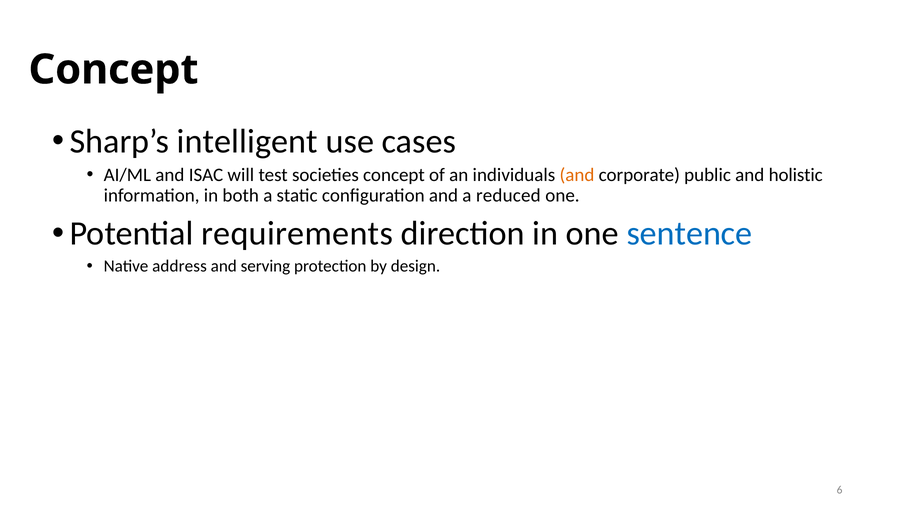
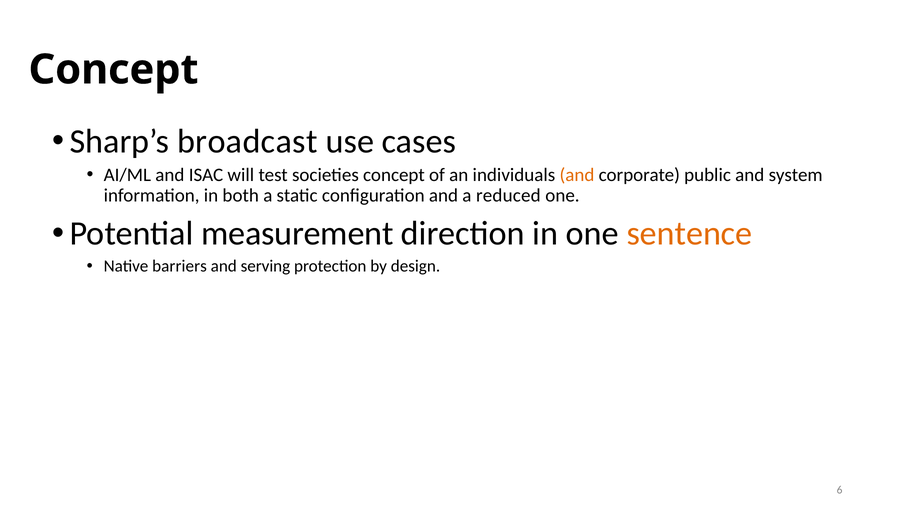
intelligent: intelligent -> broadcast (247, 141)
holistic: holistic -> system (796, 175)
requirements: requirements -> measurement (297, 234)
sentence colour: blue -> orange (689, 234)
address: address -> barriers (180, 266)
